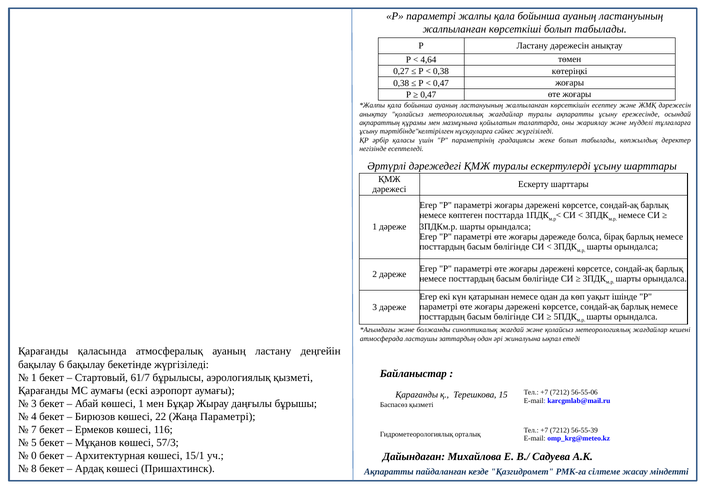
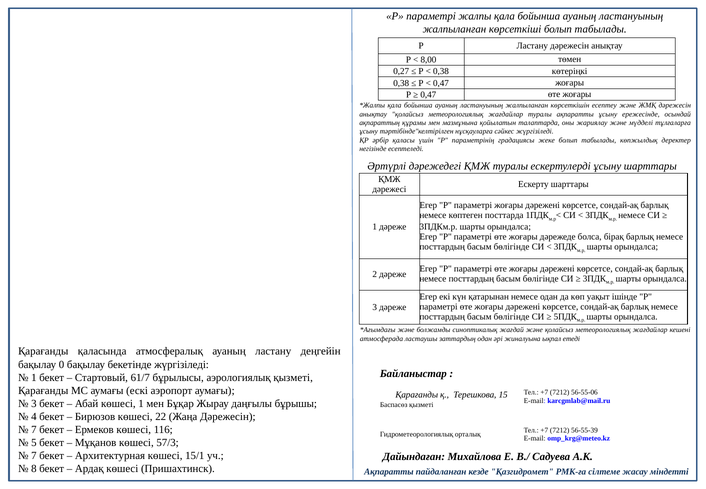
4,64: 4,64 -> 8,00 (428, 60)
6: 6 -> 0 (62, 364)
Жаңа Параметрі: Параметрі -> Дәрежесін (228, 416)
0: 0 -> 7 (34, 455)
